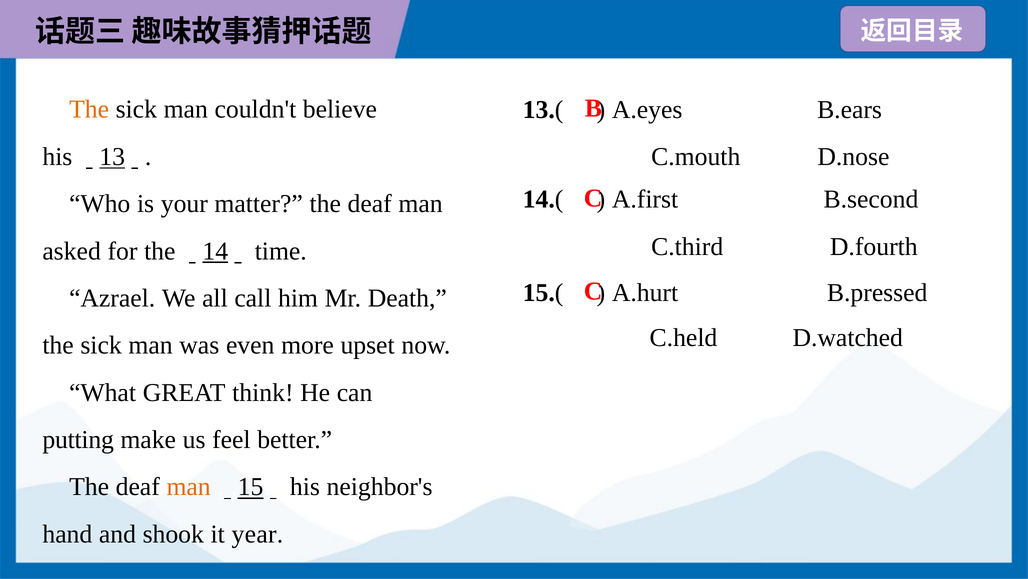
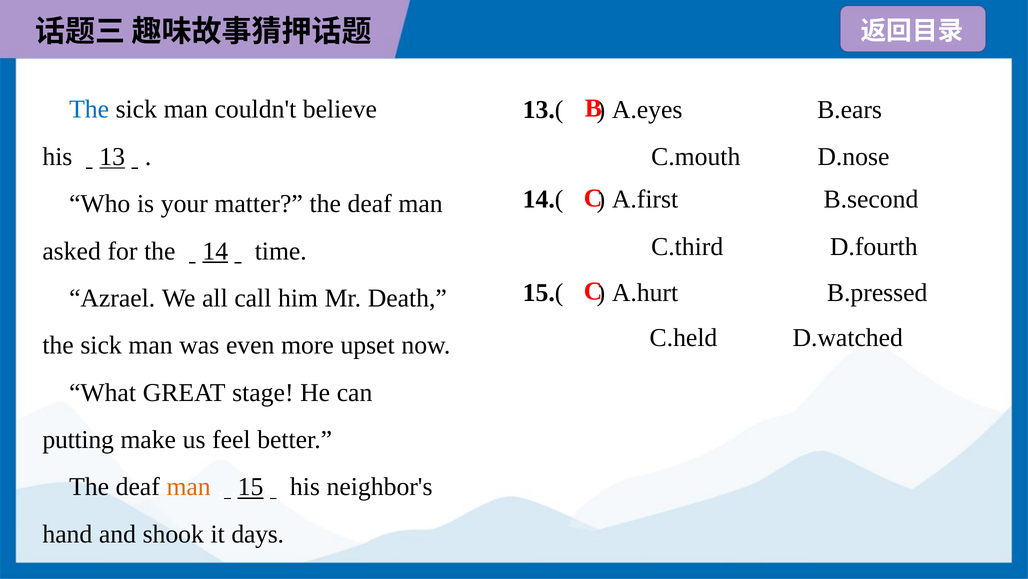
The colour: orange -> blue (89, 109)
think: think -> stage (263, 392)
year: year -> days (258, 533)
